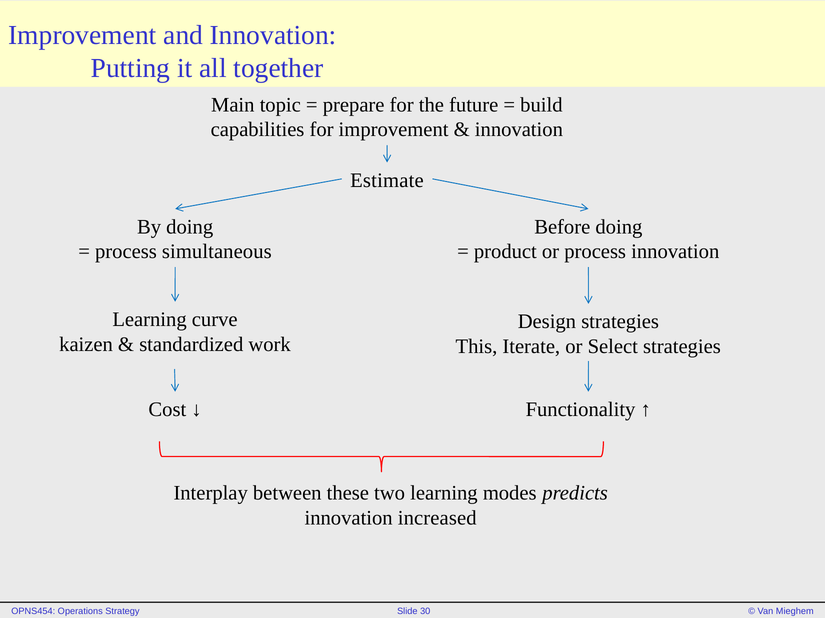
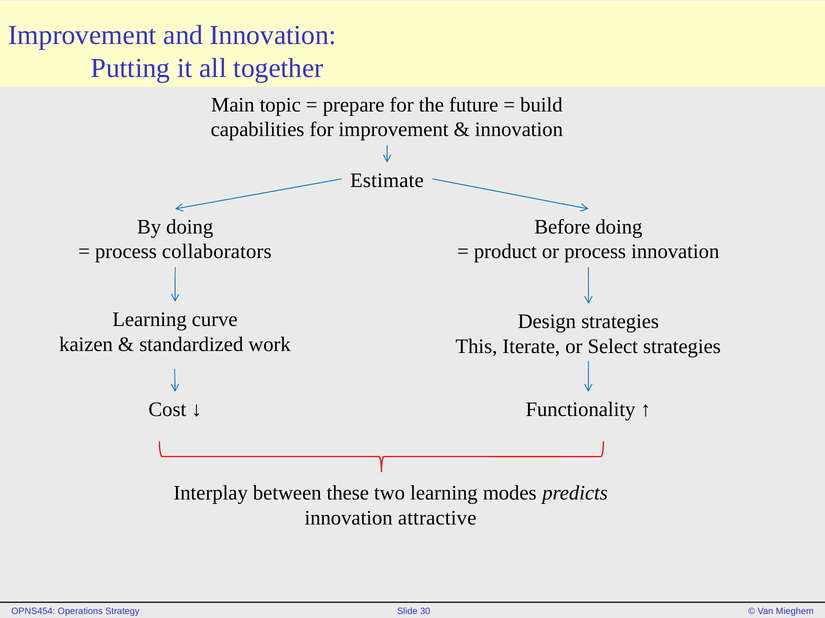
simultaneous: simultaneous -> collaborators (217, 252)
increased: increased -> attractive (437, 518)
